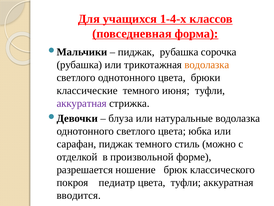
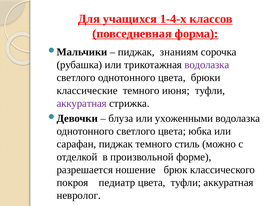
пиджак рубашка: рубашка -> знаниям (179, 52)
водолазка colour: orange -> purple (207, 65)
натуральные: натуральные -> ухоженными (184, 118)
вводится: вводится -> невролог (79, 195)
